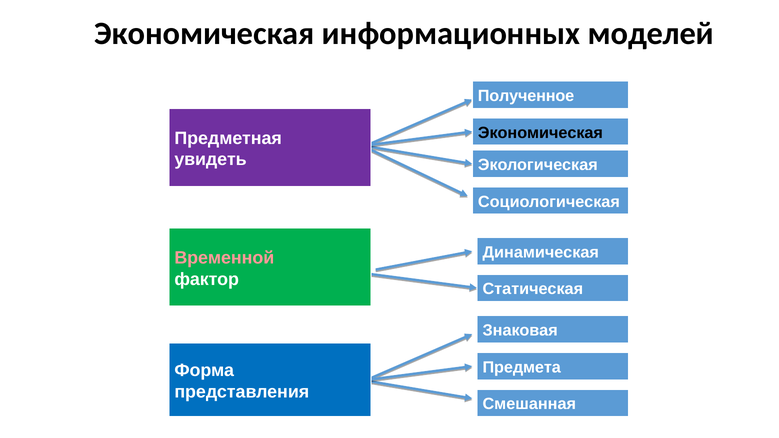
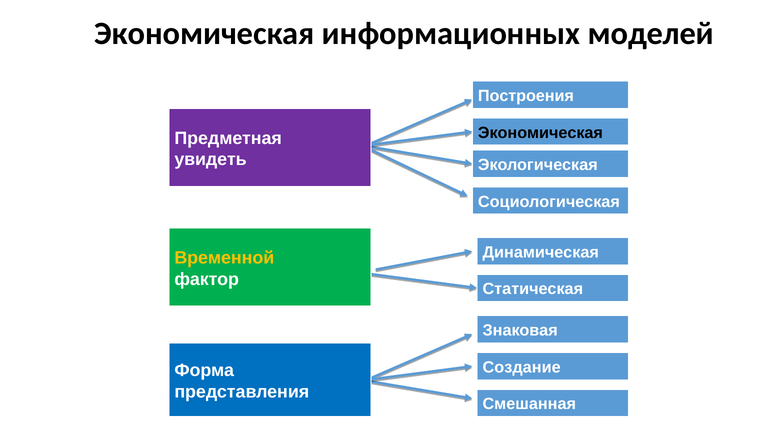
Полученное: Полученное -> Построения (526, 96)
Временной colour: pink -> yellow (224, 258)
Предмета: Предмета -> Создание (522, 367)
